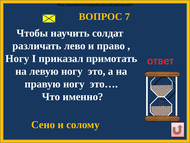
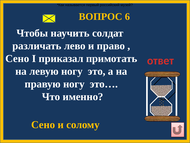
7: 7 -> 6 (127, 17)
Ногу: Ногу -> Сено (17, 58)
